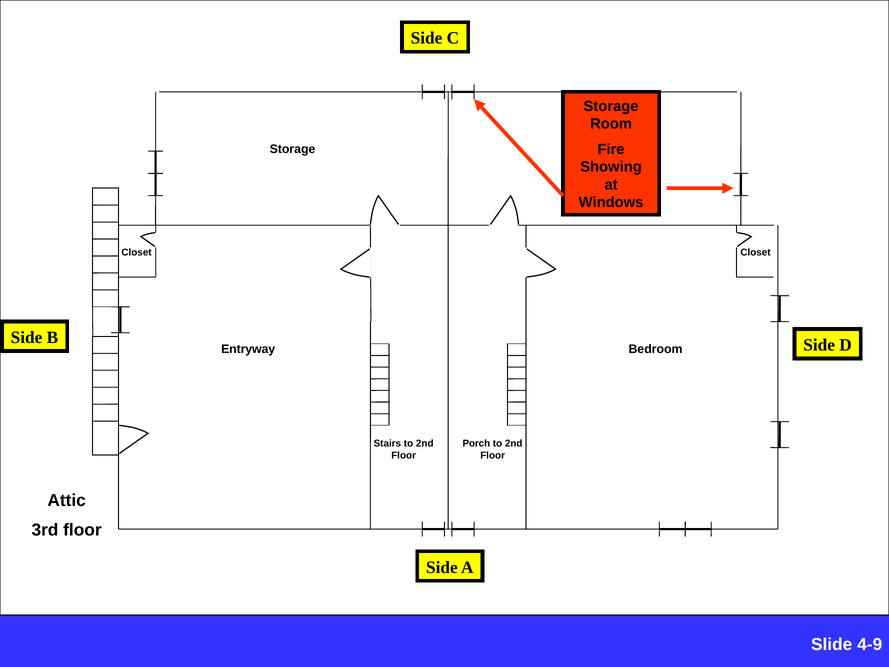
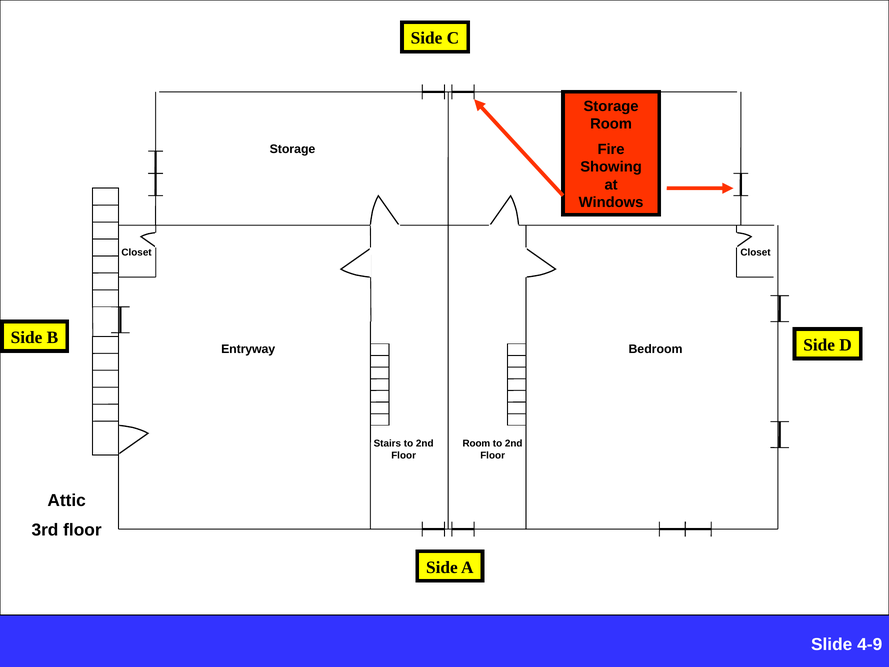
Porch: Porch -> Room (476, 444)
